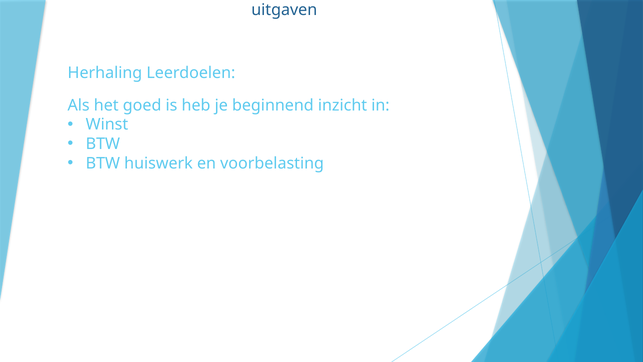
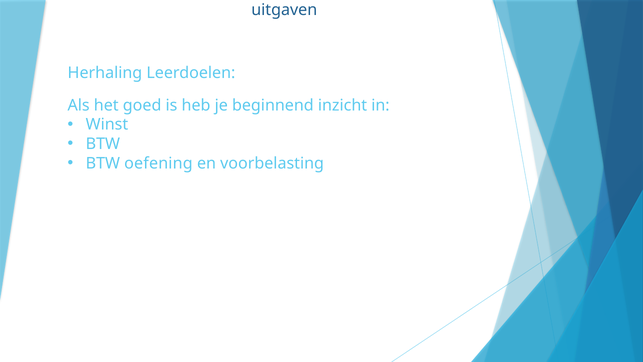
huiswerk: huiswerk -> oefening (158, 163)
